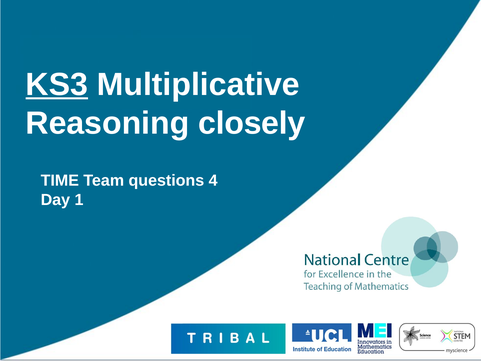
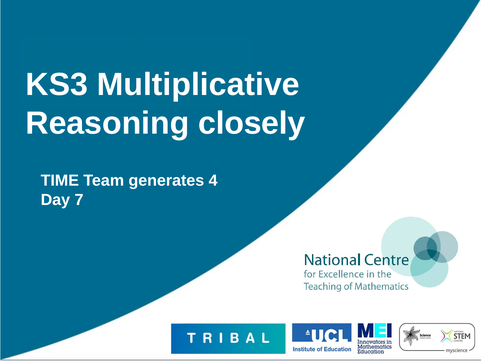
KS3 underline: present -> none (57, 85)
questions: questions -> generates (166, 180)
1: 1 -> 7 (79, 200)
